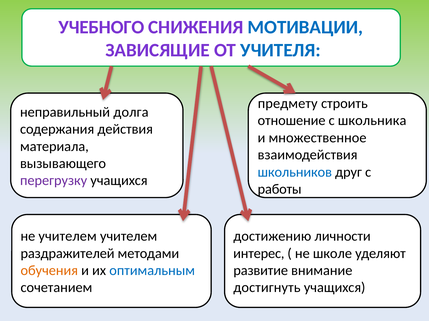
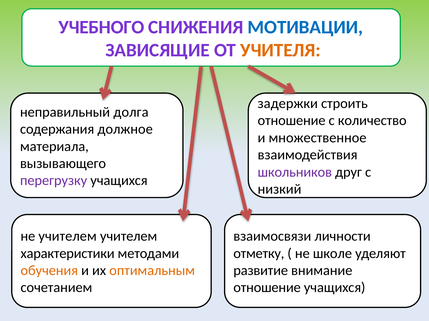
УЧИТЕЛЯ colour: blue -> orange (281, 50)
предмету: предмету -> задержки (288, 104)
школьника: школьника -> количество (372, 121)
действия: действия -> должное (125, 129)
школьников colour: blue -> purple (295, 172)
работы: работы -> низкий (280, 190)
достижению: достижению -> взаимосвязи (272, 237)
раздражителей: раздражителей -> характеристики (68, 254)
интерес: интерес -> отметку (259, 254)
оптимальным colour: blue -> orange (152, 271)
достигнуть: достигнуть -> отношение (267, 288)
